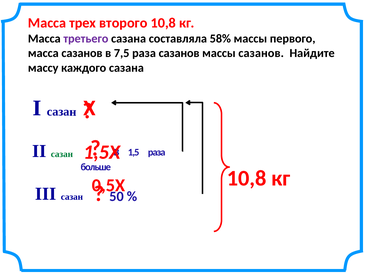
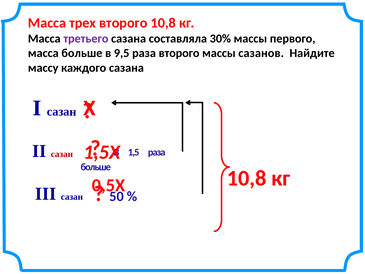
58%: 58% -> 30% (220, 39)
масса сазанов: сазанов -> больше (82, 53)
7,5: 7,5 -> 9,5 (122, 53)
раза сазанов: сазанов -> второго (179, 53)
сазан colour: green -> red (62, 154)
